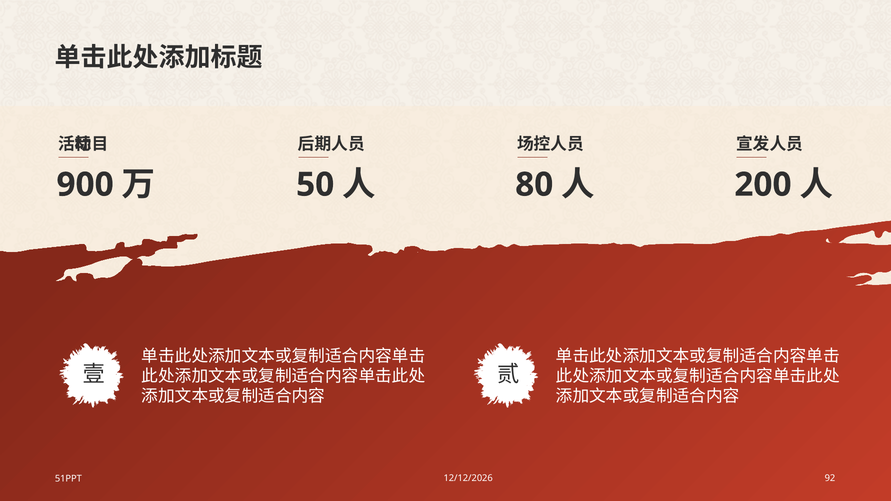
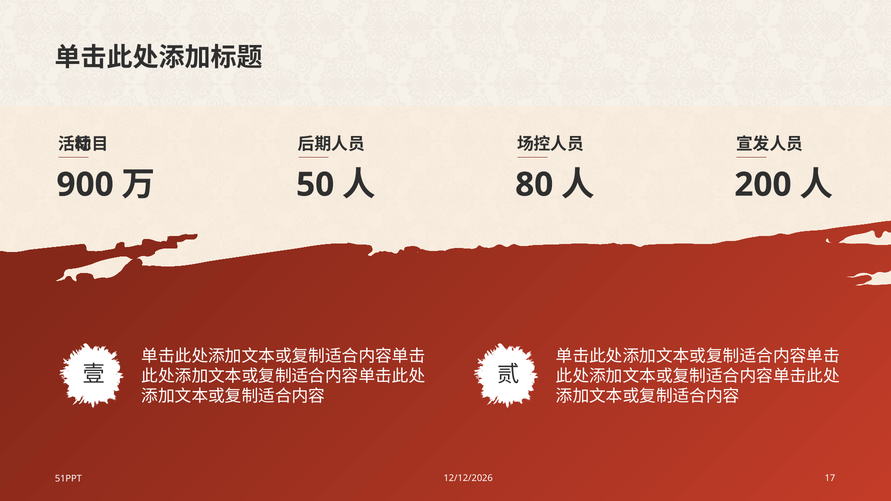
92: 92 -> 17 (830, 478)
